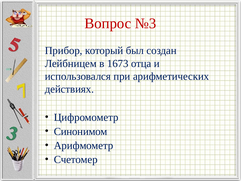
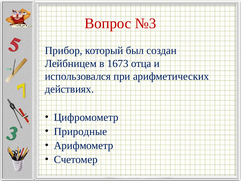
Синонимом: Синонимом -> Природные (80, 131)
